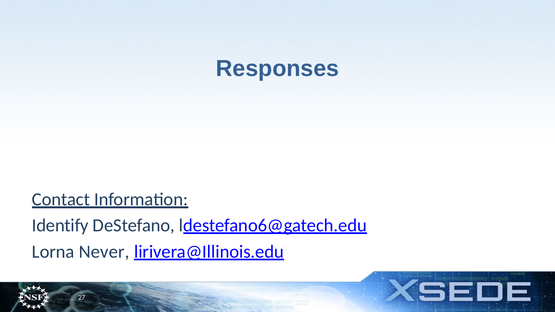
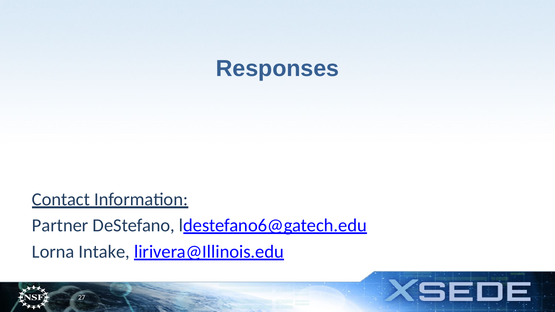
Identify: Identify -> Partner (60, 225)
Never: Never -> Intake (104, 252)
